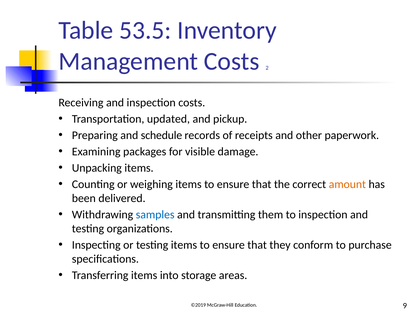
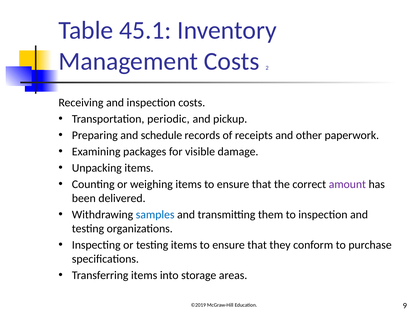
53.5: 53.5 -> 45.1 (145, 30)
updated: updated -> periodic (168, 119)
amount colour: orange -> purple (347, 184)
